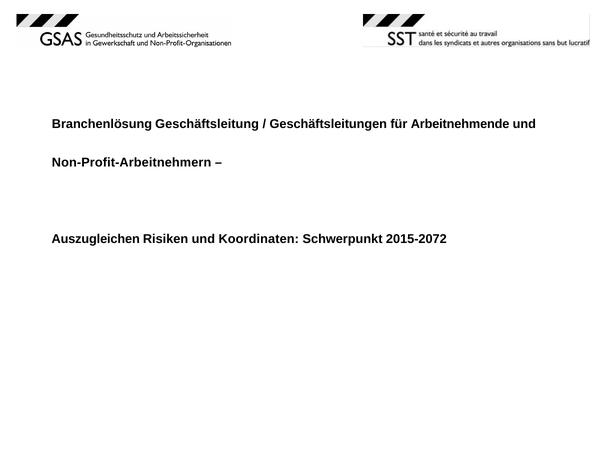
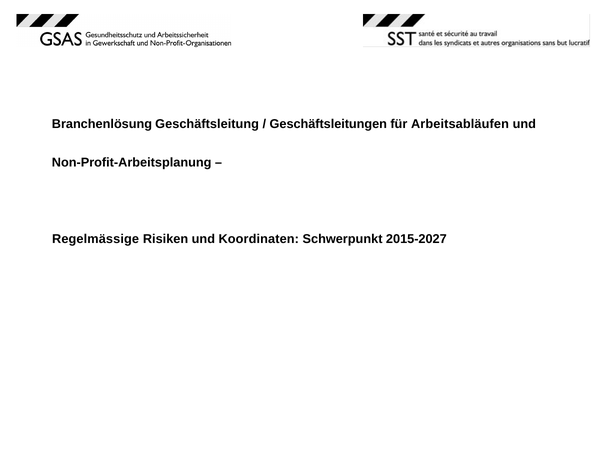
Arbeitnehmende: Arbeitnehmende -> Arbeitsabläufen (460, 124)
Non-Profit-Arbeitnehmern: Non-Profit-Arbeitnehmern -> Non-Profit-Arbeitsplanung (132, 162)
Auszugleichen: Auszugleichen -> Regelmässige (96, 239)
2015-2072: 2015-2072 -> 2015-2027 (416, 239)
